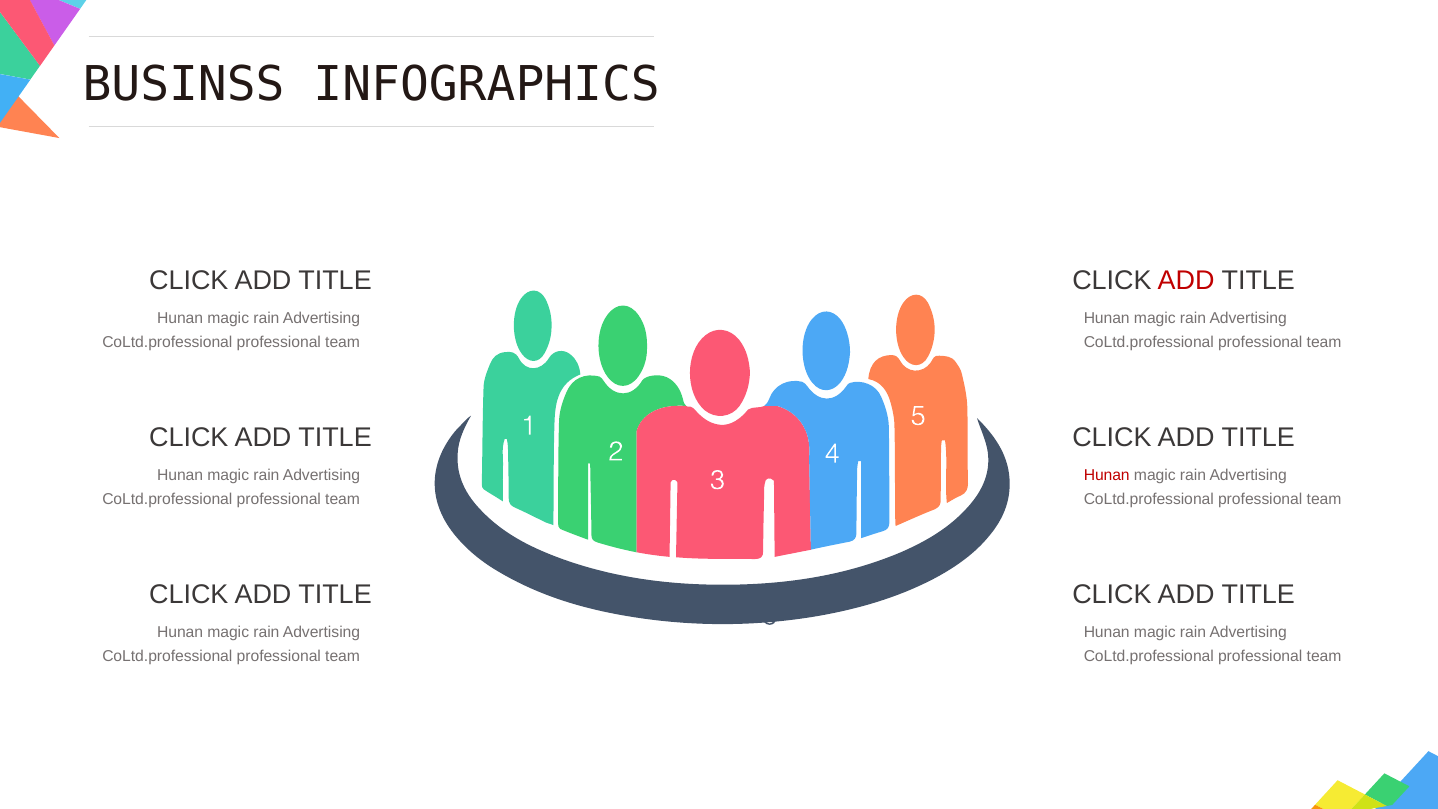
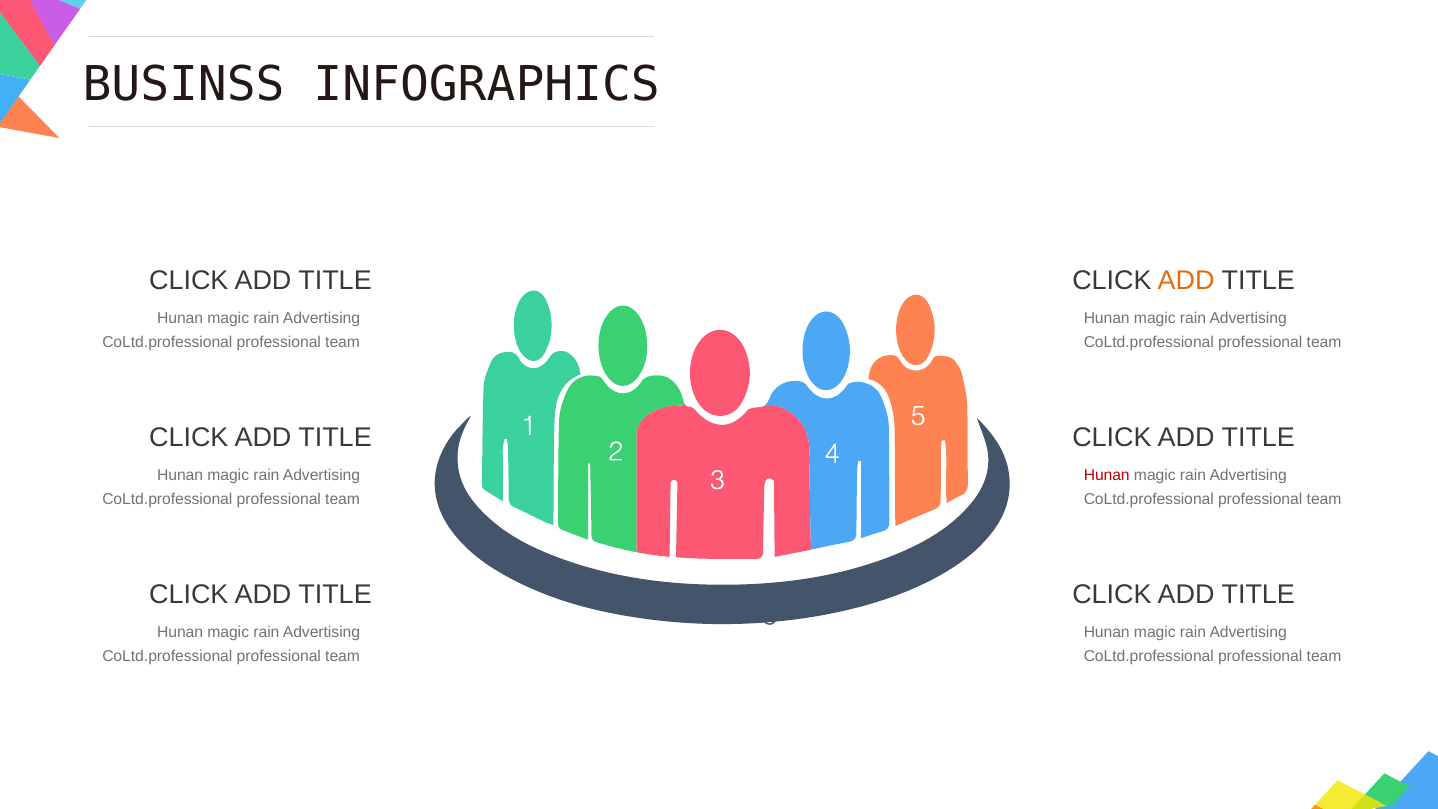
ADD colour: red -> orange (1186, 281)
